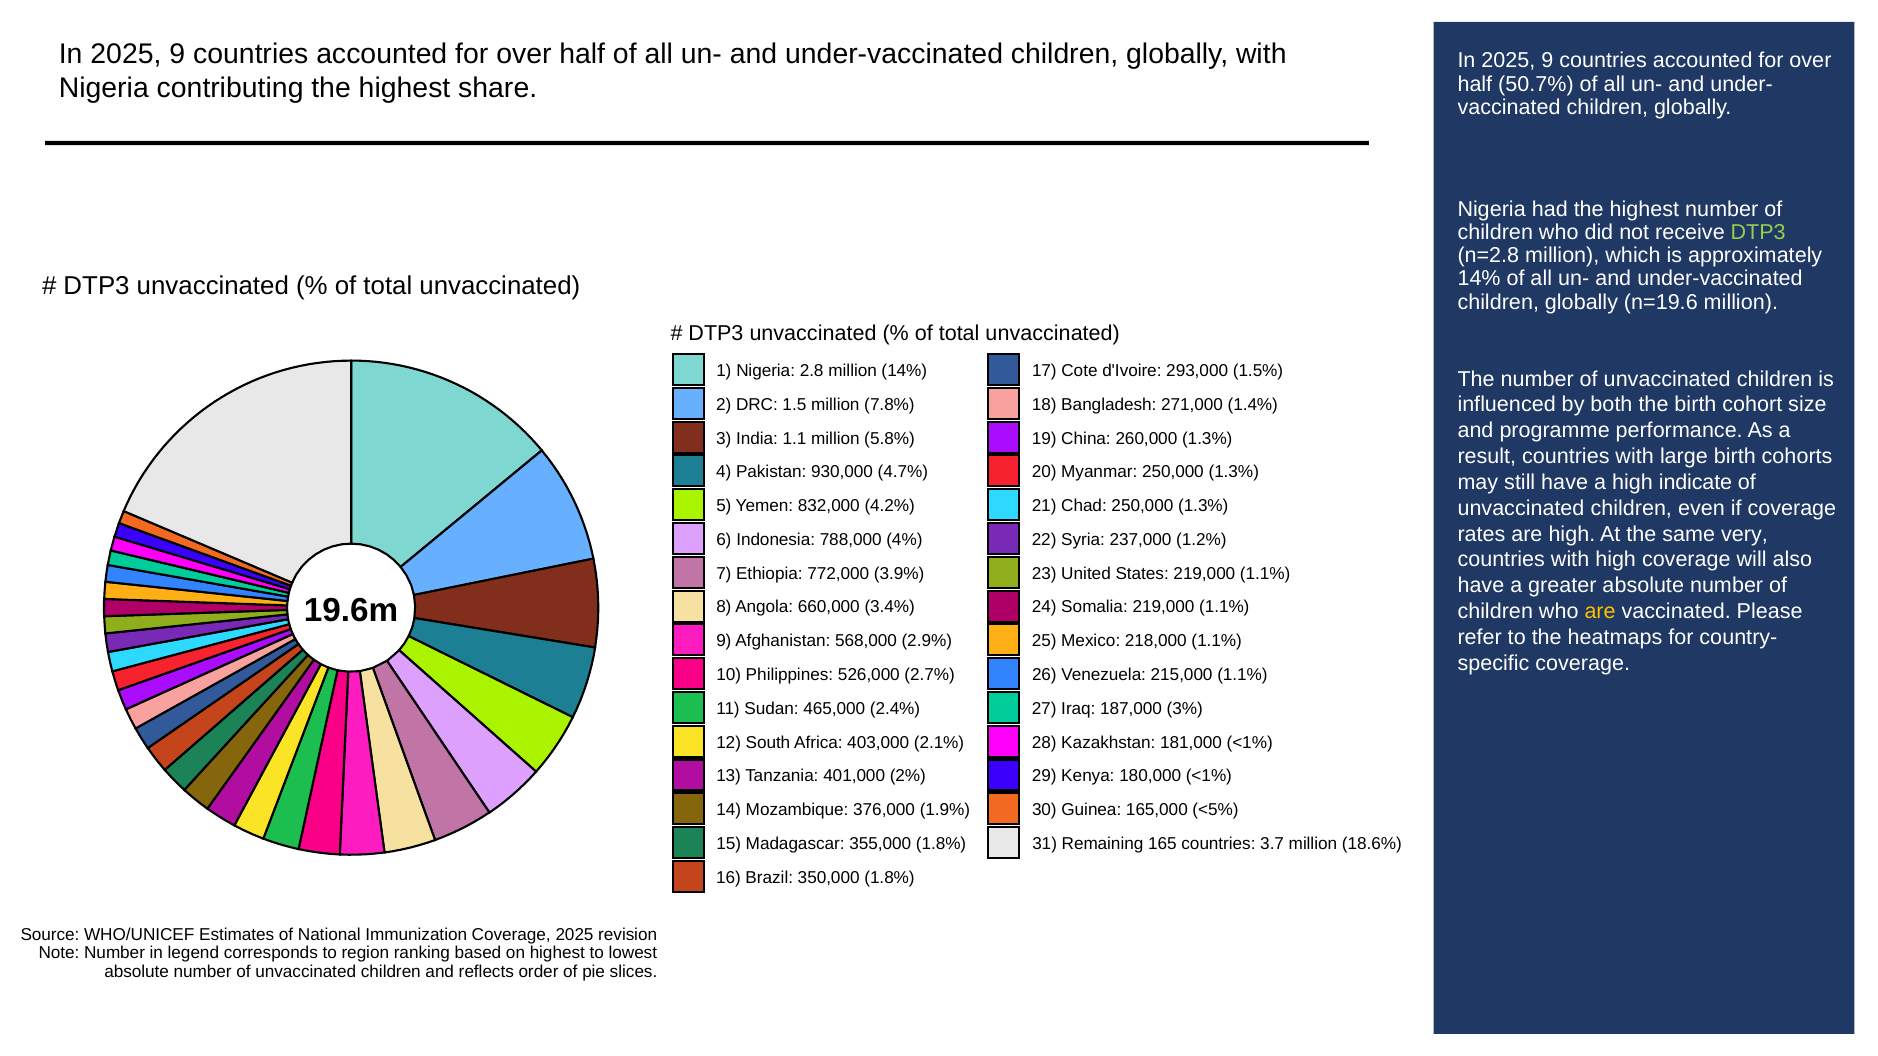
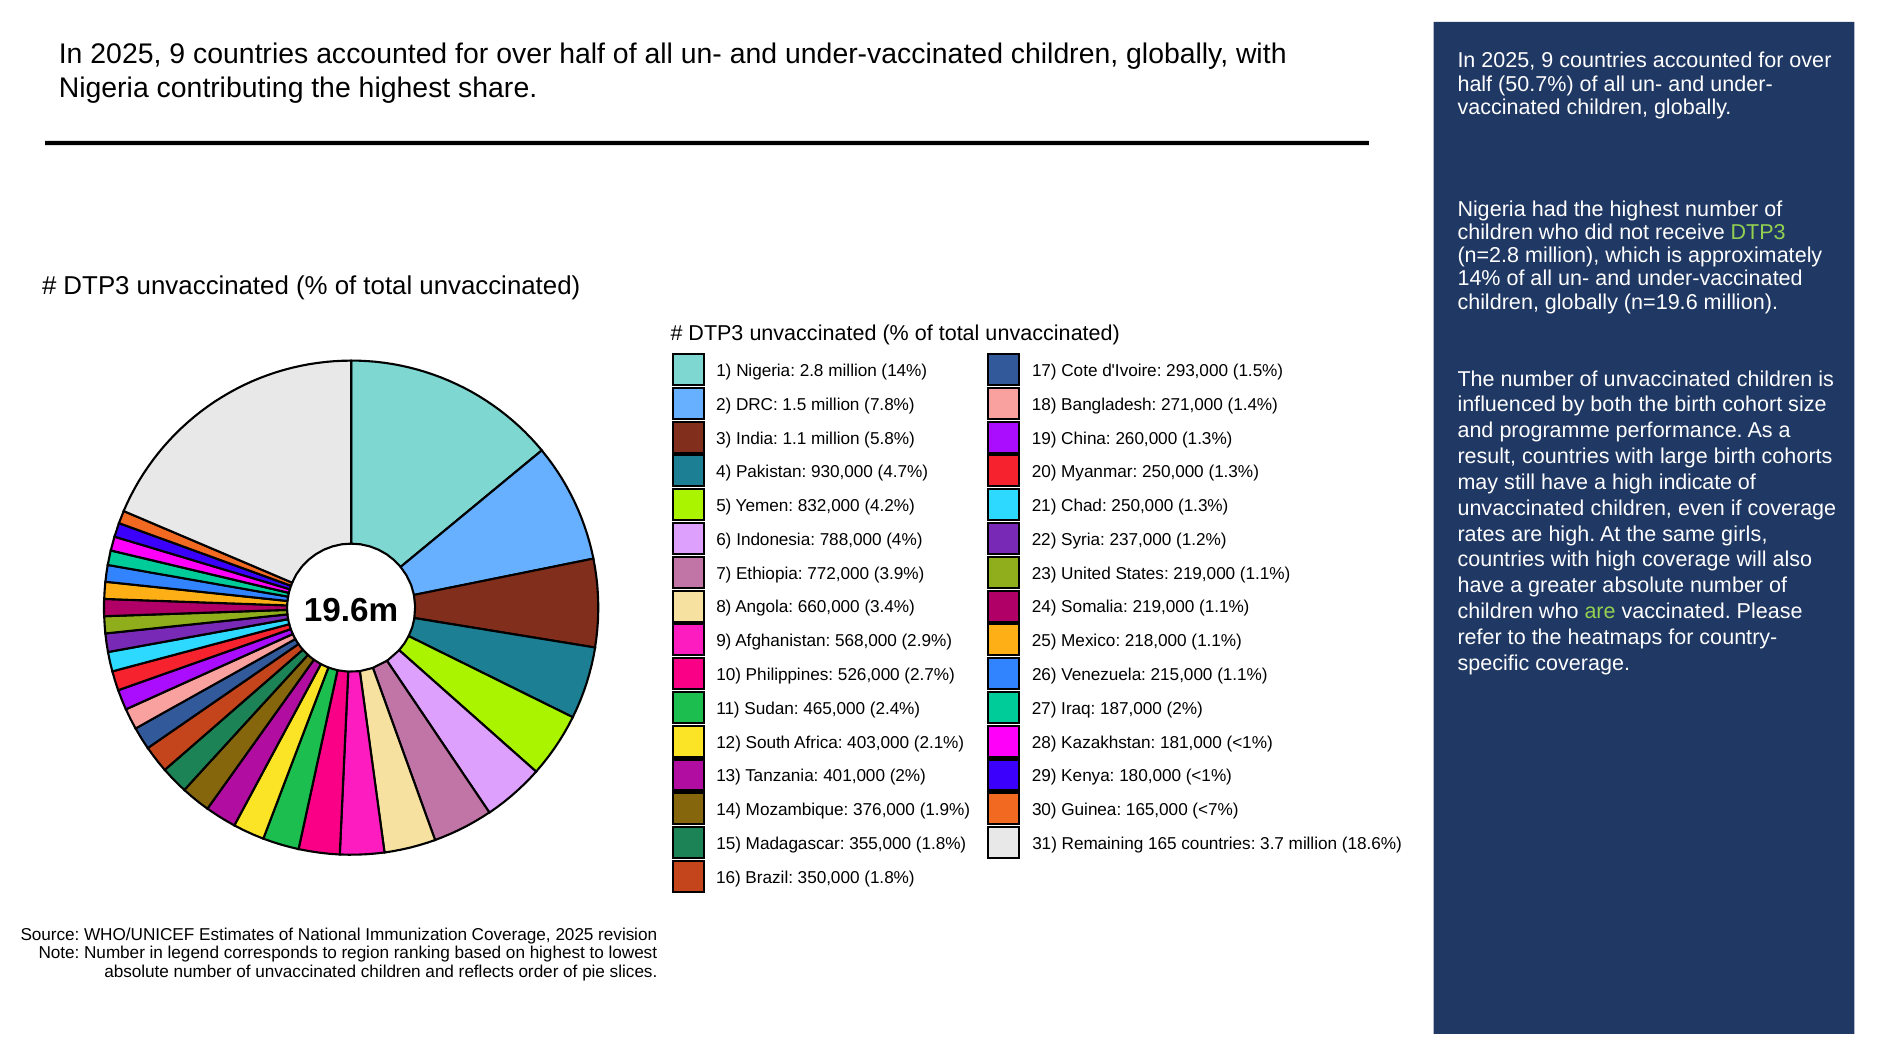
very: very -> girls (1744, 534)
are colour: yellow -> light green (1600, 612)
187,000 3%: 3% -> 2% (1185, 709)
<5%: <5% -> <7% (1216, 810)
